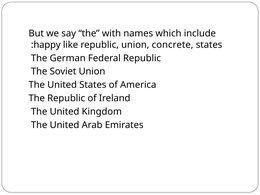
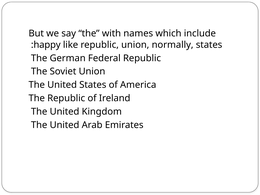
concrete: concrete -> normally (173, 45)
